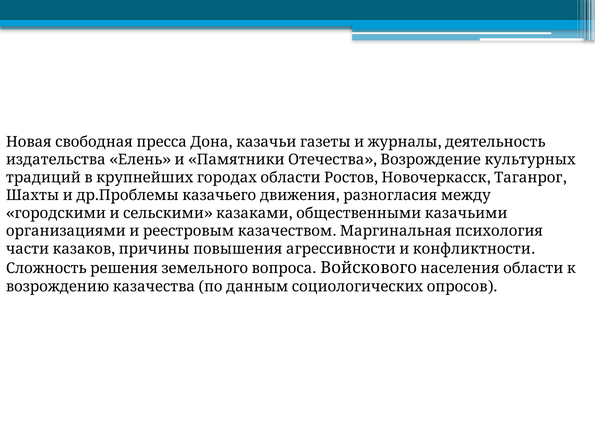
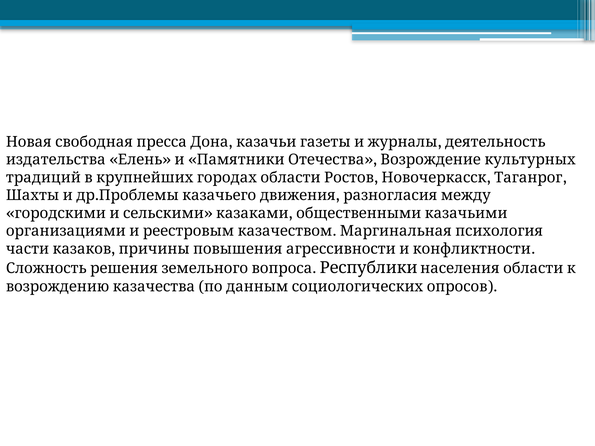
Войскового: Войскового -> Республики (369, 268)
